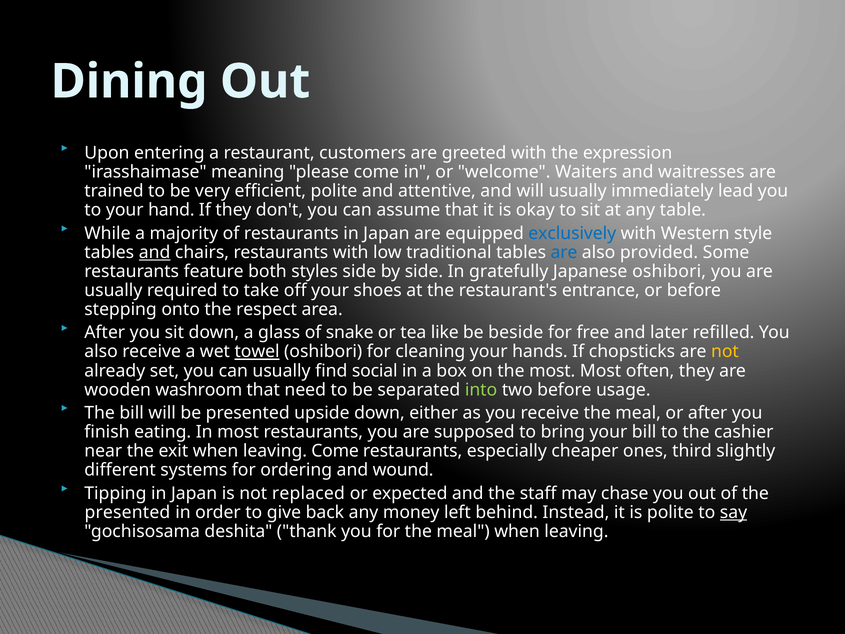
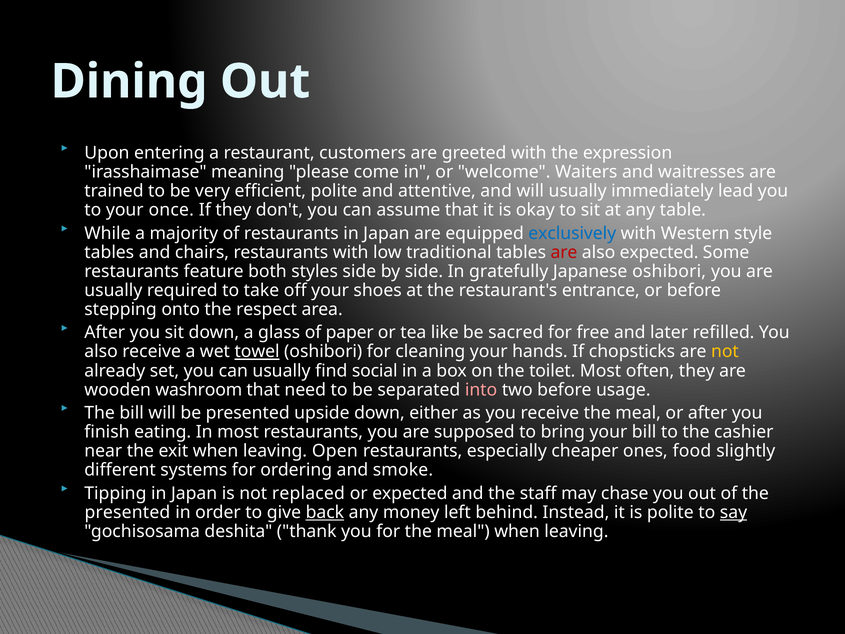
hand: hand -> once (171, 210)
and underline: present -> none (155, 252)
are colour: blue -> red (564, 252)
also provided: provided -> expected (659, 252)
snake: snake -> paper (350, 332)
beside: beside -> sacred (516, 332)
the most: most -> toilet (552, 371)
into colour: light green -> pink (481, 390)
leaving Come: Come -> Open (335, 451)
third: third -> food (692, 451)
wound: wound -> smoke (403, 470)
back underline: none -> present (325, 512)
